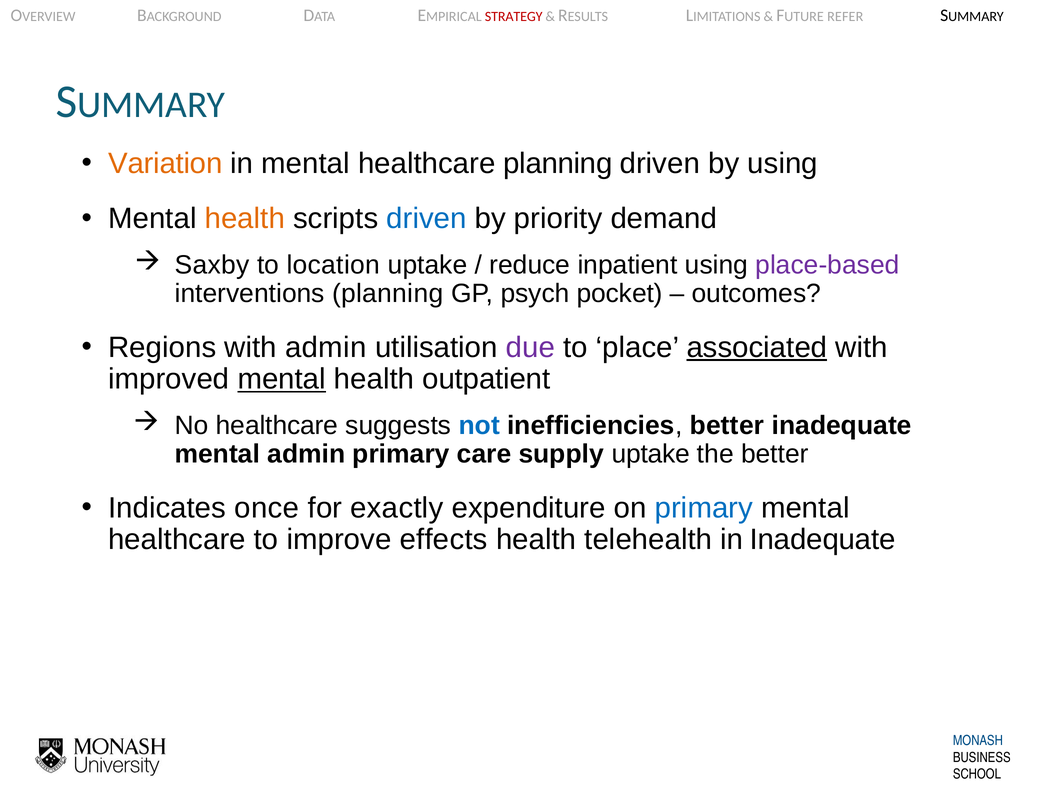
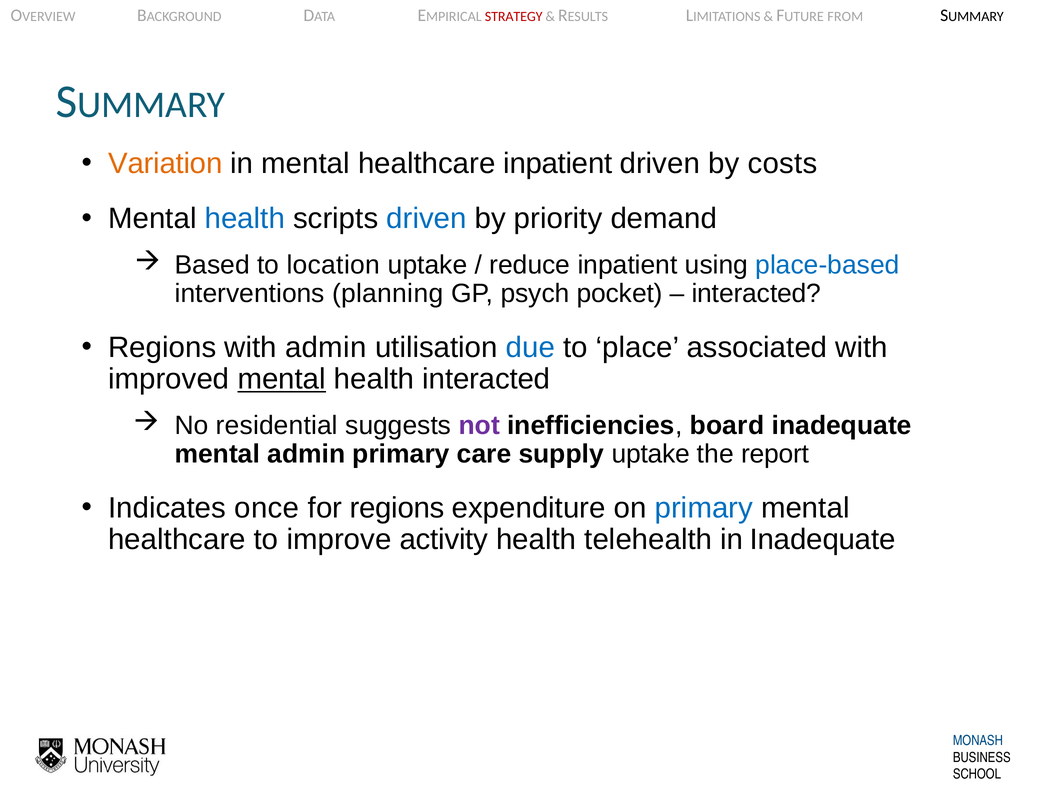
REFER: REFER -> FROM (845, 17)
healthcare planning: planning -> inpatient (558, 163)
by using: using -> costs (782, 163)
health colour: orange -> blue (245, 219)
Saxby: Saxby -> Based (212, 265)
place-based colour: purple -> blue (827, 265)
outcomes: outcomes -> interacted (756, 294)
due colour: purple -> blue (530, 348)
associated underline: present -> none (757, 348)
health outpatient: outpatient -> interacted (486, 379)
No healthcare: healthcare -> residential (277, 426)
not colour: blue -> purple (479, 426)
inefficiencies better: better -> board (727, 426)
the better: better -> report (775, 454)
for exactly: exactly -> regions (397, 508)
effects: effects -> activity (444, 540)
